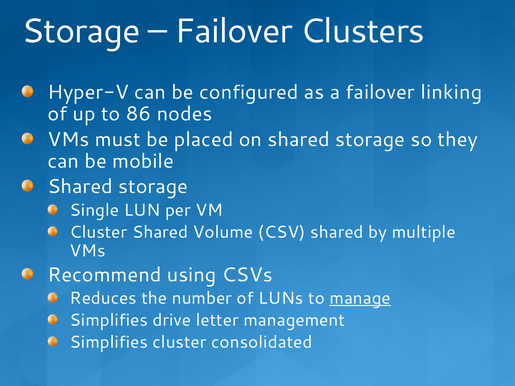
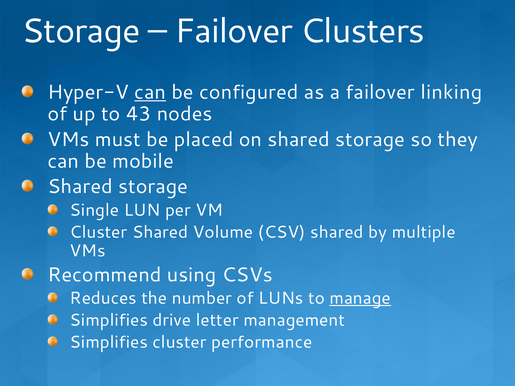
can underline: none -> present (150, 92)
86: 86 -> 43 (139, 114)
consolidated: consolidated -> performance (262, 342)
